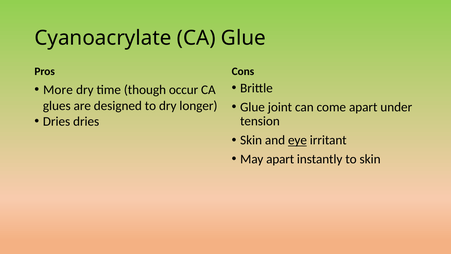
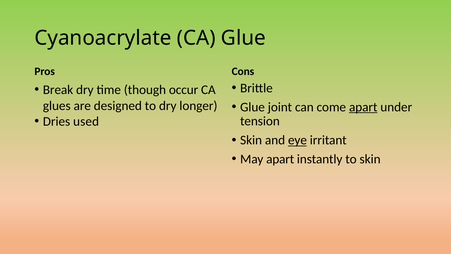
More: More -> Break (58, 90)
apart underline: none -> present (363, 107)
Dries dries: dries -> used (86, 121)
